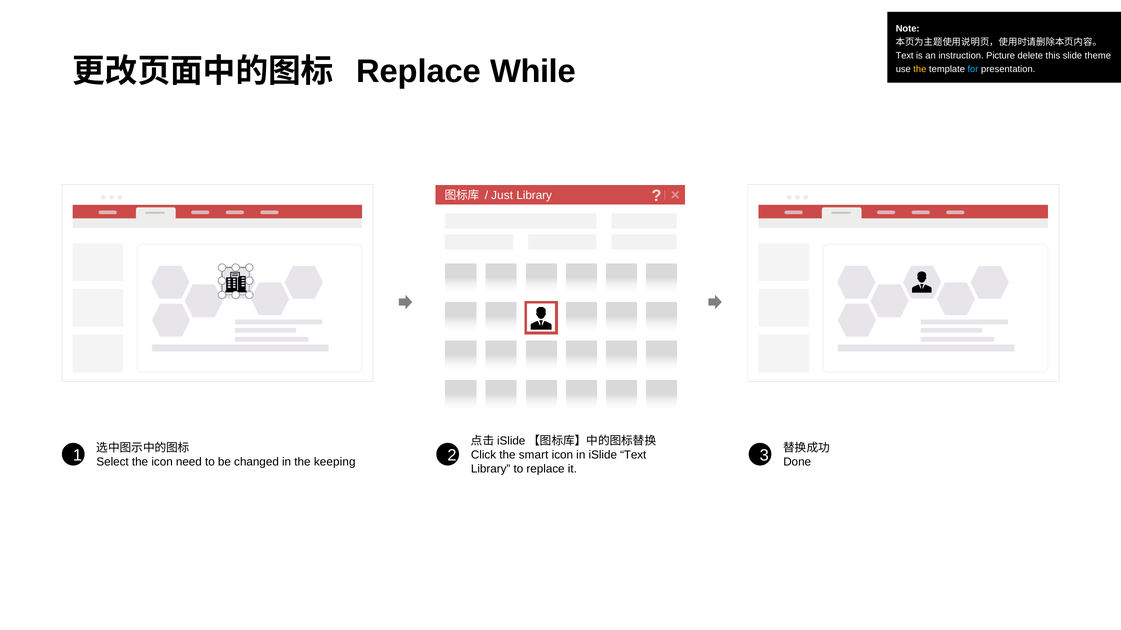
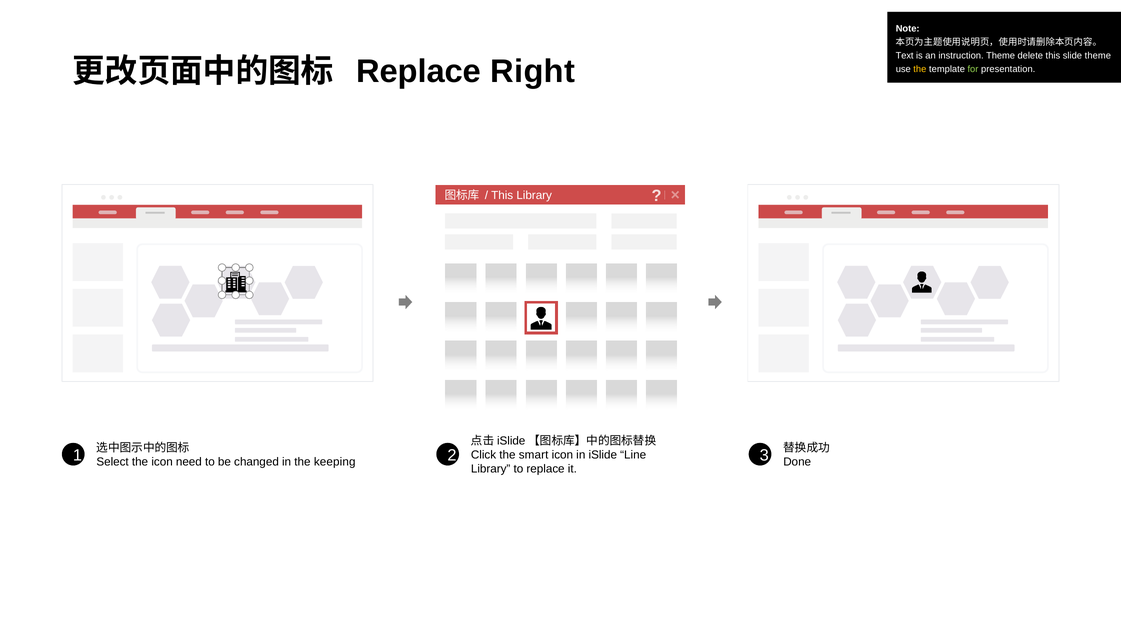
instruction Picture: Picture -> Theme (1001, 56)
While: While -> Right (533, 71)
for colour: light blue -> light green (973, 69)
Just: Just -> This (502, 196)
iSlide Text: Text -> Line (633, 455)
